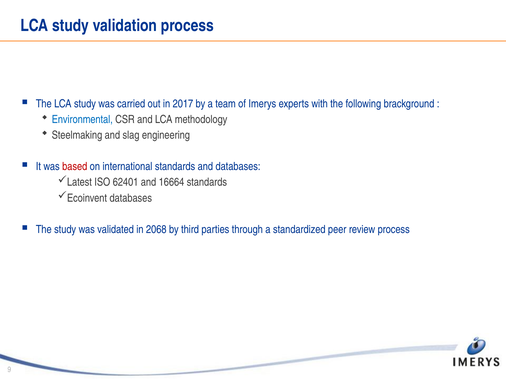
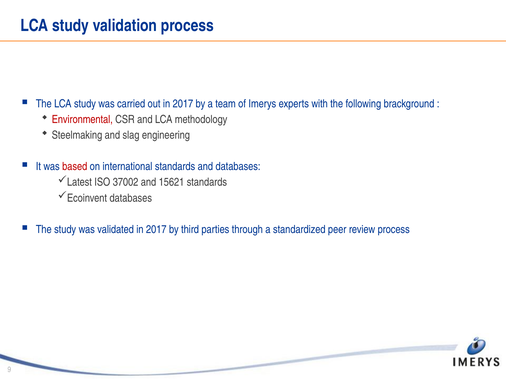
Environmental colour: blue -> red (82, 120)
62401: 62401 -> 37002 (126, 183)
16664: 16664 -> 15621 (171, 183)
validated in 2068: 2068 -> 2017 (156, 230)
